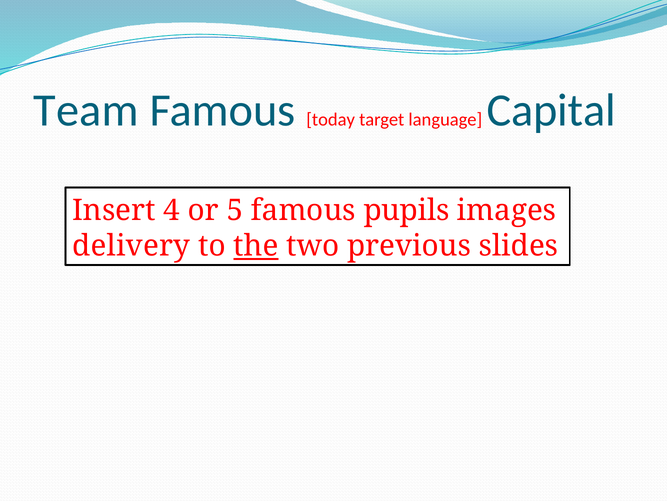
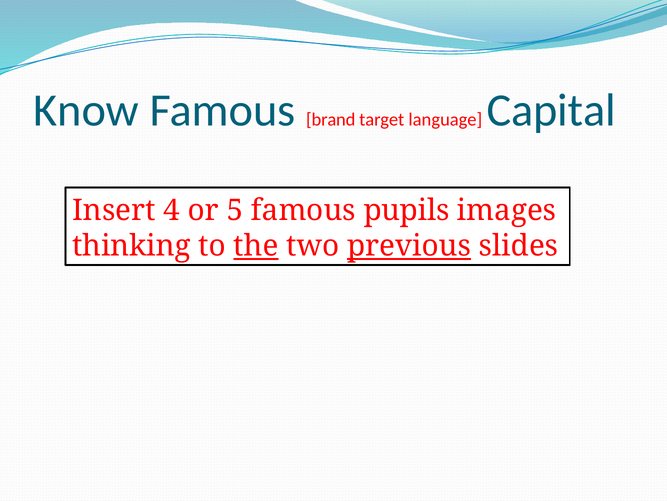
Team: Team -> Know (86, 110)
today: today -> brand (331, 119)
delivery: delivery -> thinking (131, 246)
previous underline: none -> present (409, 246)
